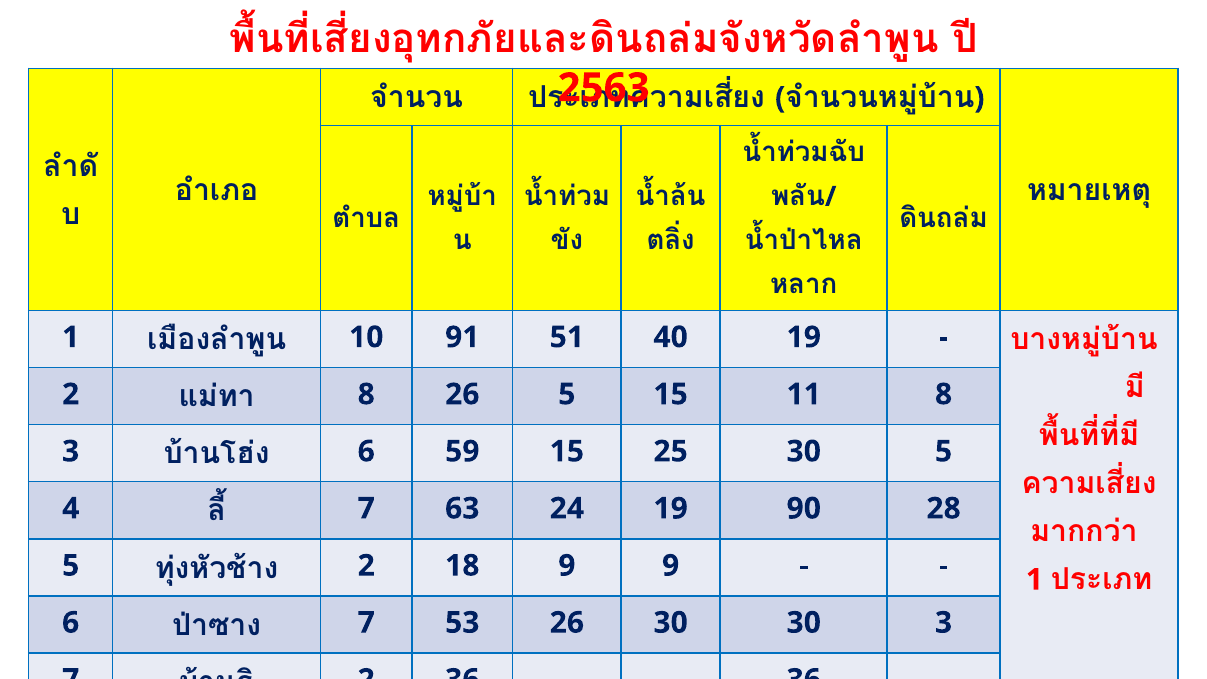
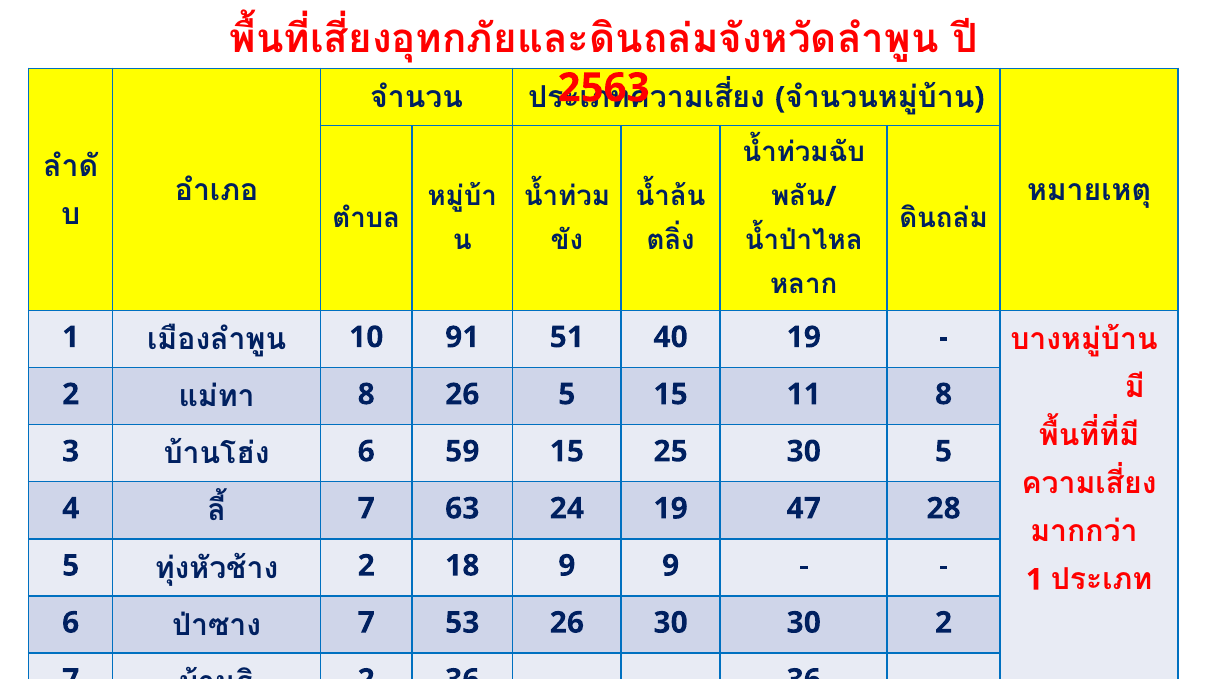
90: 90 -> 47 (804, 508)
30 3: 3 -> 2 (944, 623)
